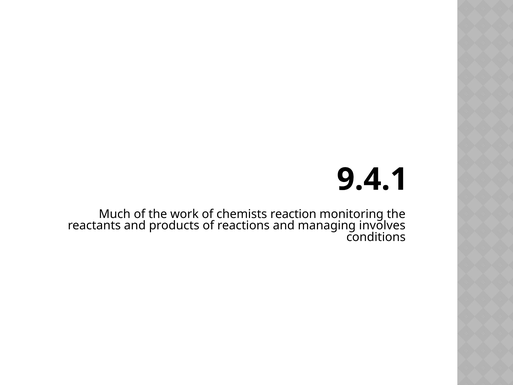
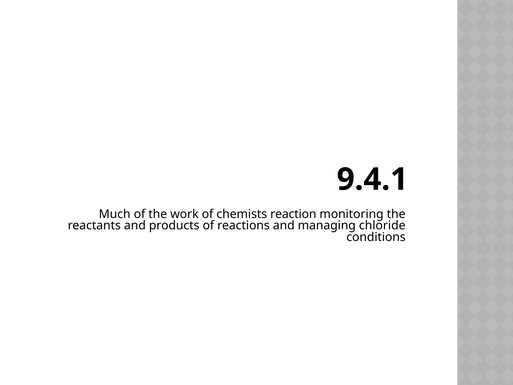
involves: involves -> chloride (382, 225)
